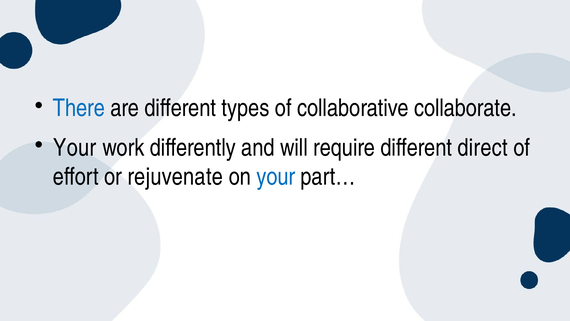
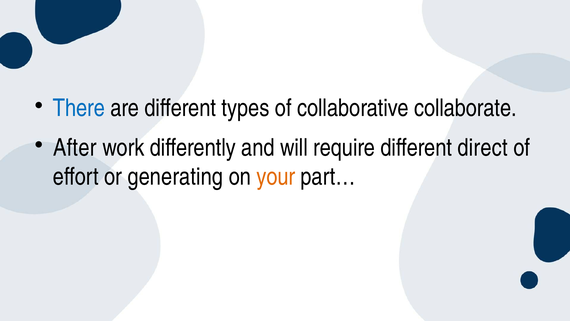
Your: Your -> After (75, 147)
rejuvenate: rejuvenate -> generating (175, 177)
your colour: blue -> orange (276, 177)
